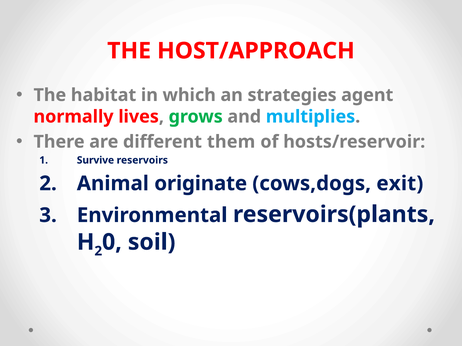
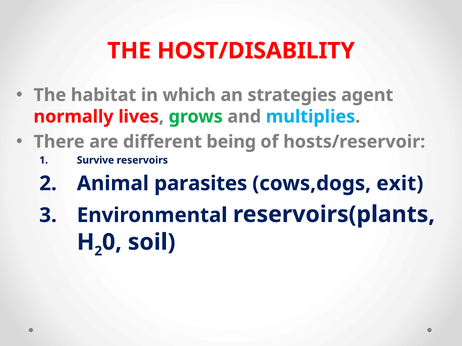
HOST/APPROACH: HOST/APPROACH -> HOST/DISABILITY (256, 51)
them: them -> being (231, 142)
originate: originate -> parasites (201, 184)
